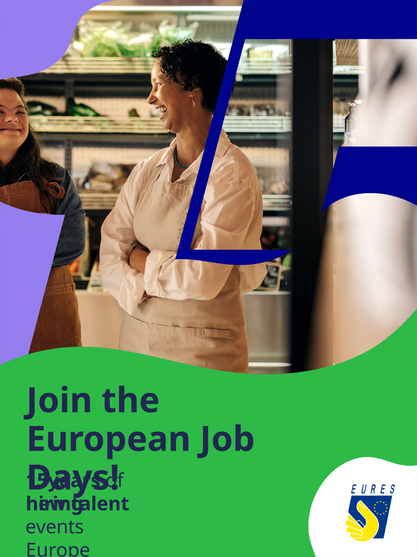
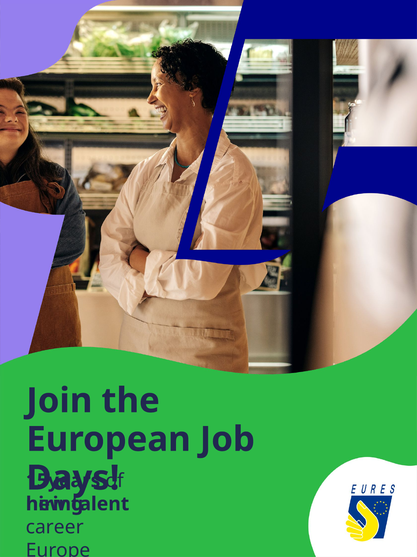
events: events -> career (55, 526)
